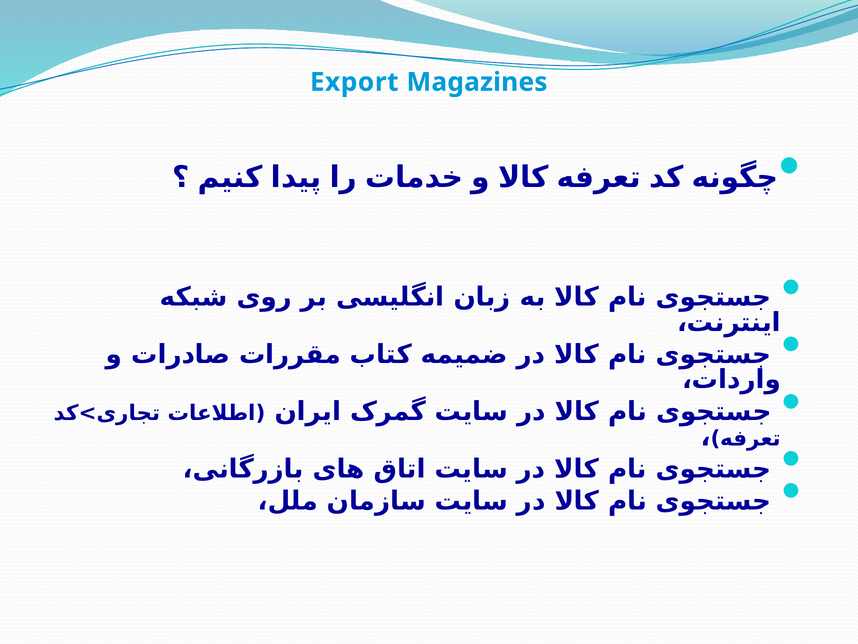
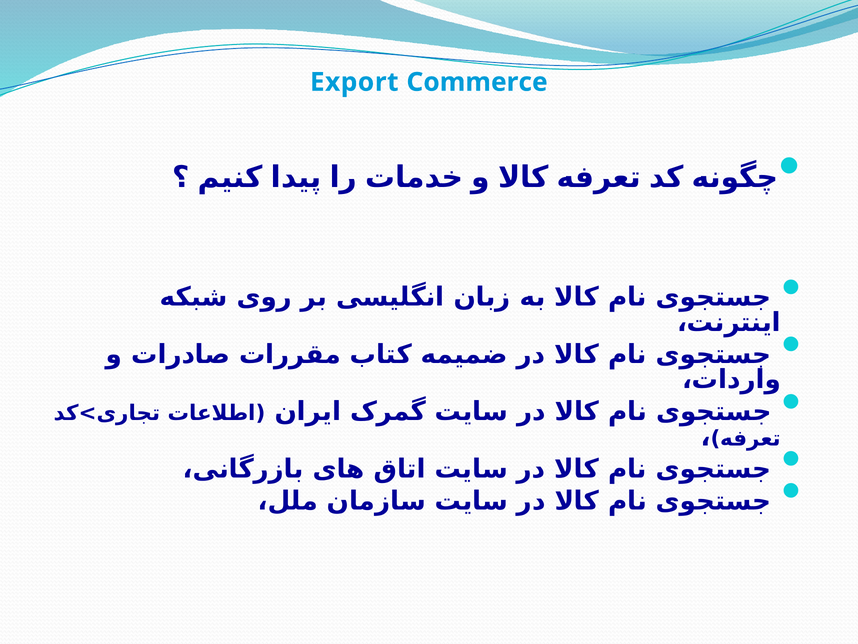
Magazines: Magazines -> Commerce (477, 82)
